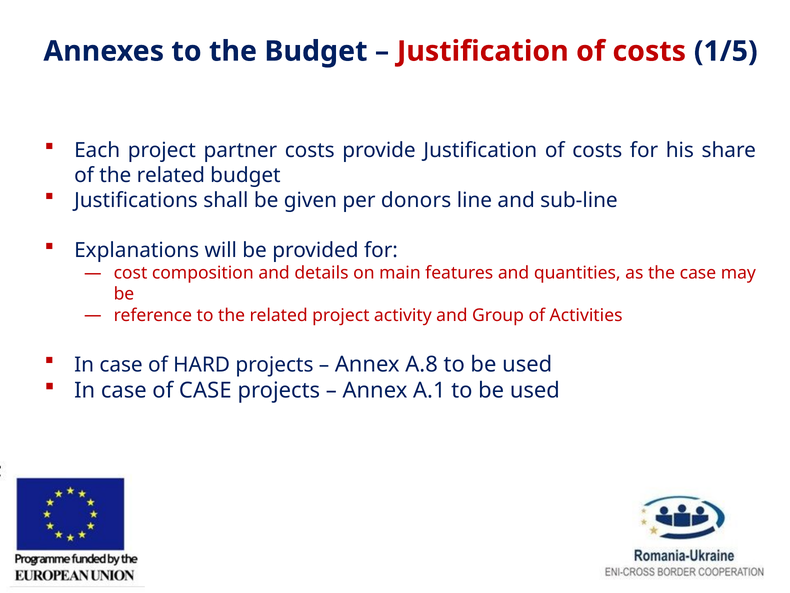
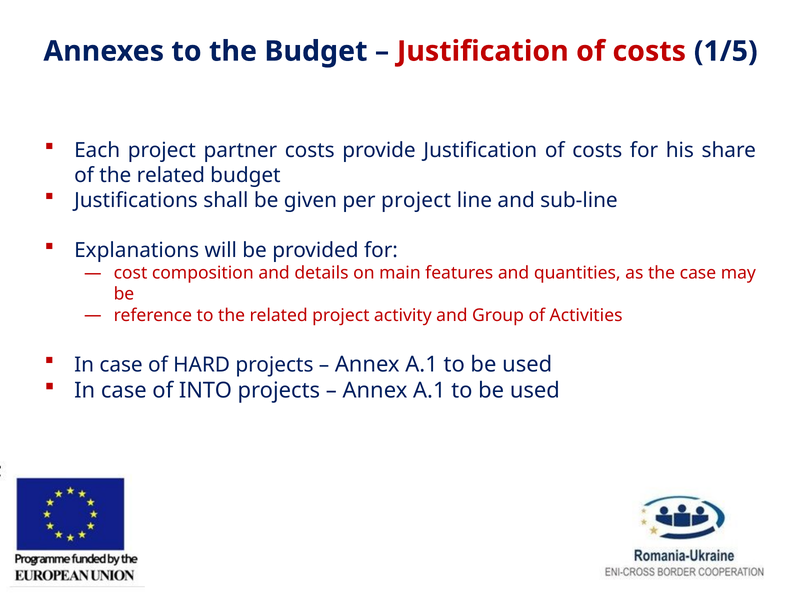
per donors: donors -> project (416, 200)
A.8: A.8 -> A.1 (422, 364)
of CASE: CASE -> INTO (205, 390)
